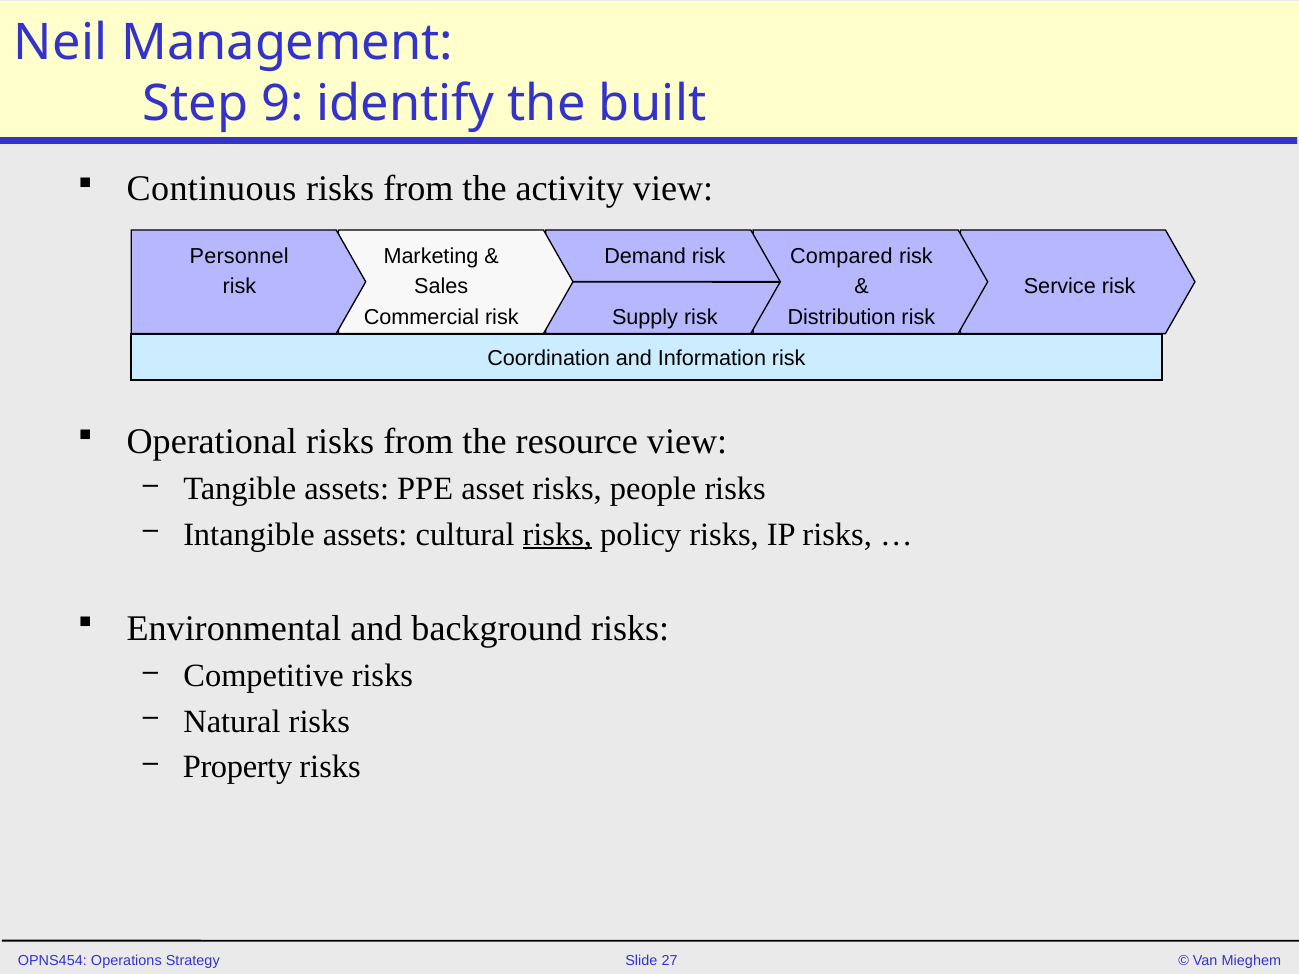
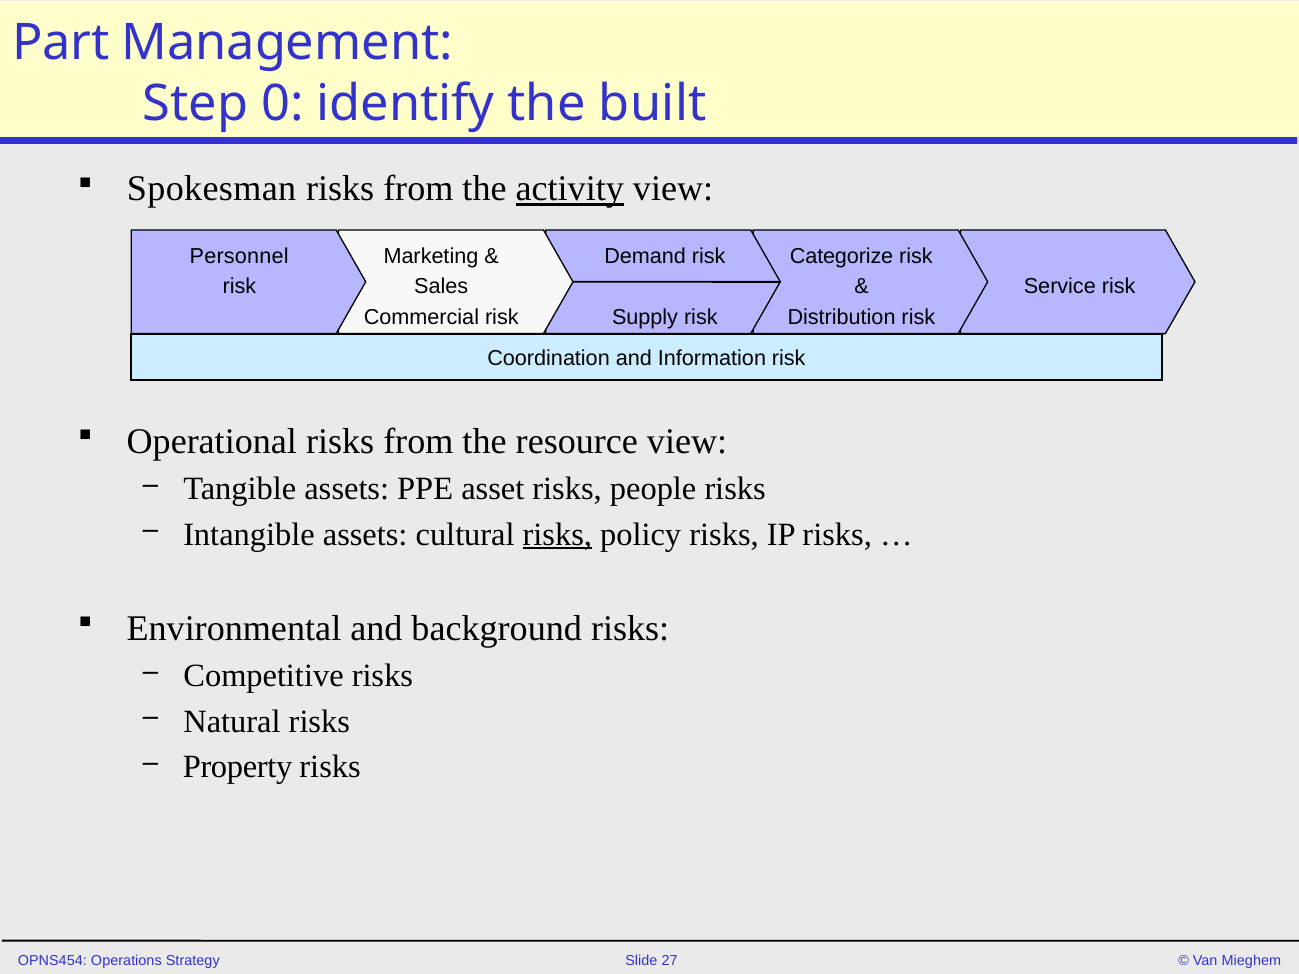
Neil: Neil -> Part (61, 43)
9: 9 -> 0 (283, 104)
Continuous: Continuous -> Spokesman (212, 189)
activity underline: none -> present (570, 189)
Compared: Compared -> Categorize (842, 256)
